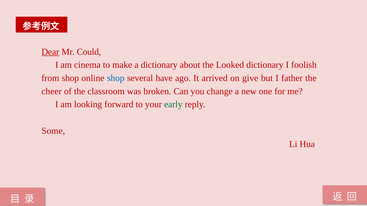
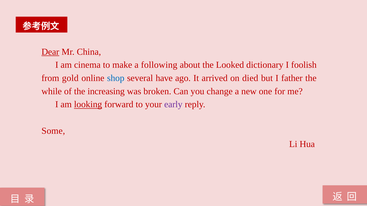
Could: Could -> China (89, 52)
a dictionary: dictionary -> following (159, 65)
from shop: shop -> gold (70, 78)
give: give -> died (250, 78)
cheer: cheer -> while (52, 91)
classroom: classroom -> increasing (106, 91)
looking underline: none -> present (88, 105)
early colour: green -> purple (173, 105)
